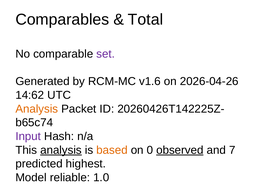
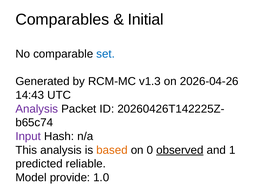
Total: Total -> Initial (146, 20)
set colour: purple -> blue (106, 54)
v1.6: v1.6 -> v1.3 (150, 82)
14:62: 14:62 -> 14:43 (30, 95)
Analysis colour: orange -> purple (37, 109)
analysis underline: present -> none (61, 150)
7: 7 -> 1 (232, 150)
highest: highest -> reliable (86, 164)
reliable: reliable -> provide (70, 178)
